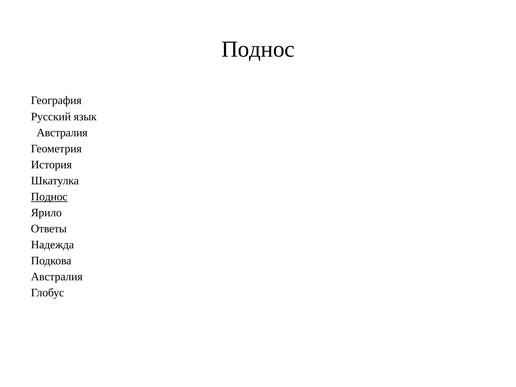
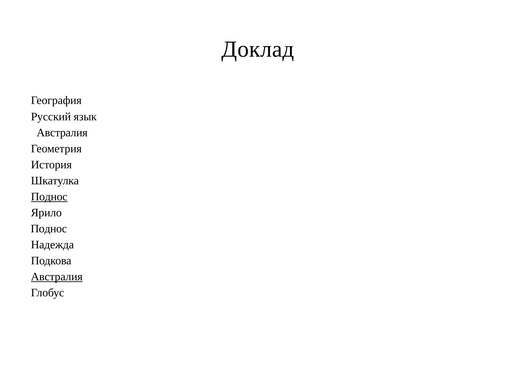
Поднос: Поднос -> Доклад (258, 49)
Ответы: Ответы -> Поднос (49, 229)
Австралия underline: none -> present (57, 277)
